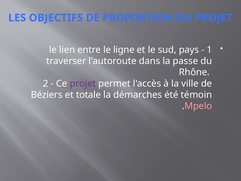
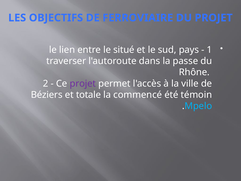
PROPORTION: PROPORTION -> FERROVIAIRE (138, 18)
ligne: ligne -> situé (124, 50)
démarches: démarches -> commencé (138, 95)
Mpelo colour: pink -> light blue (198, 106)
